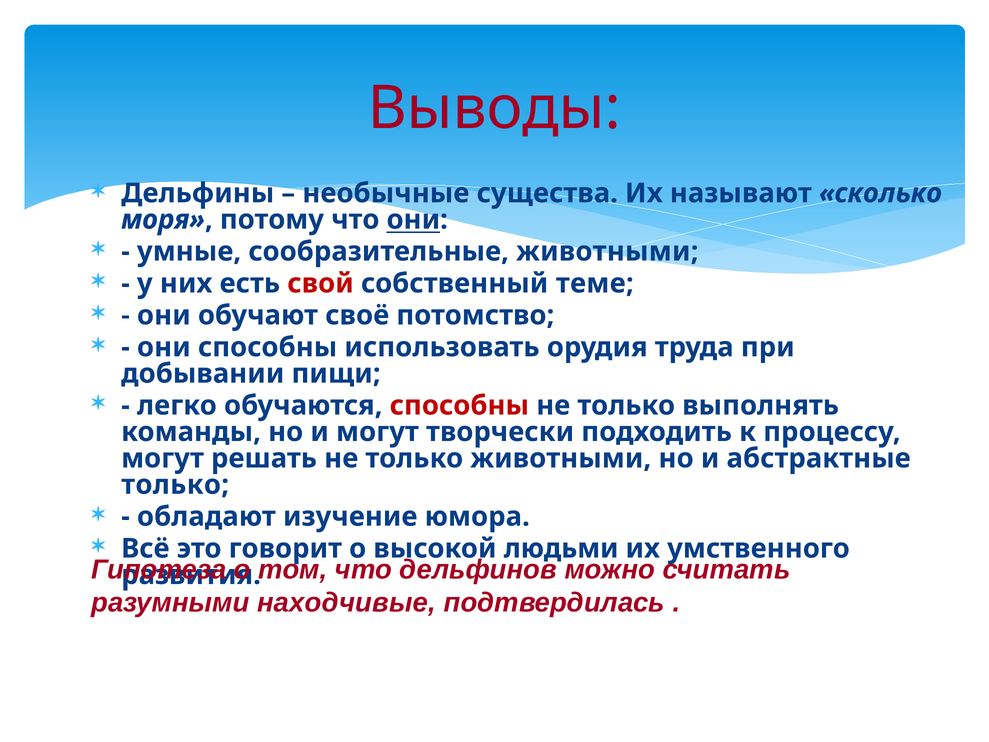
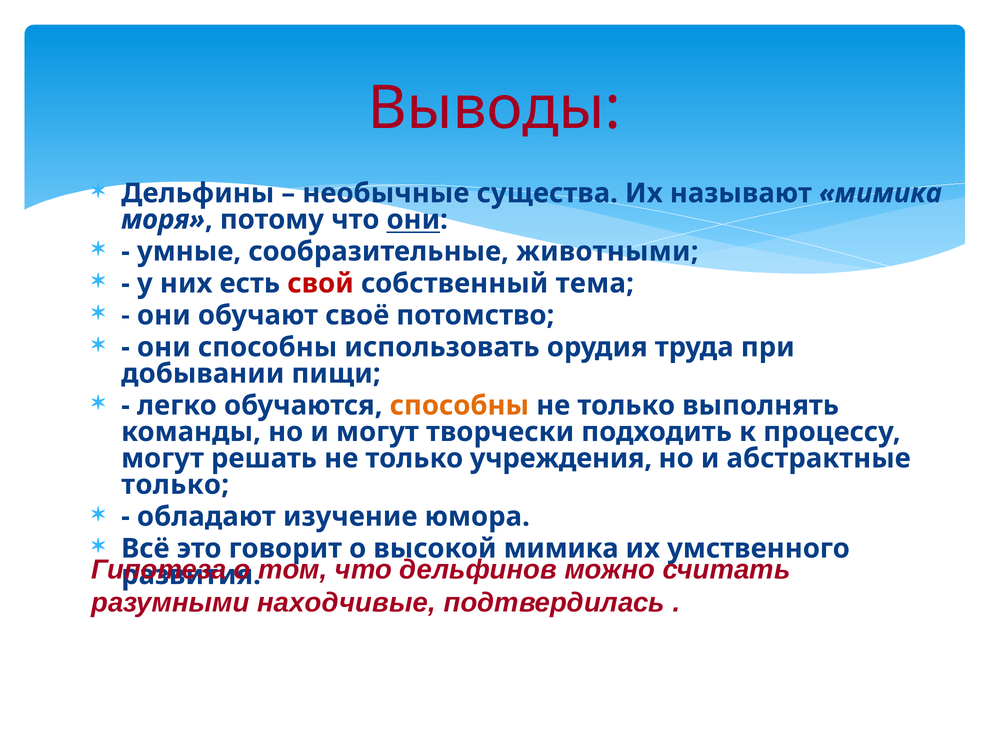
называют сколько: сколько -> мимика (880, 193)
теме: теме -> тема (595, 283)
способны colour: red -> orange (459, 405)
только животными: животными -> учреждения (561, 458)
людьми: людьми -> мимика (561, 548)
